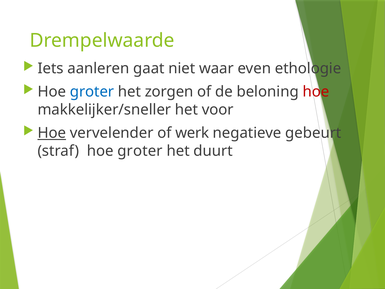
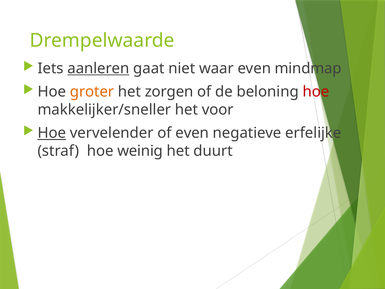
aanleren underline: none -> present (98, 68)
ethologie: ethologie -> mindmap (308, 68)
groter colour: blue -> orange (92, 92)
of werk: werk -> even (192, 133)
gebeurt: gebeurt -> erfelijke (313, 133)
straf hoe groter: groter -> weinig (140, 151)
